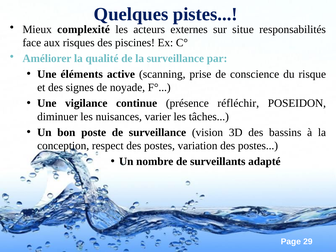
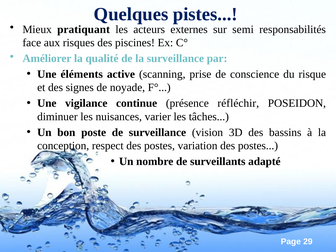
complexité: complexité -> pratiquant (84, 29)
situe: situe -> semi (243, 29)
